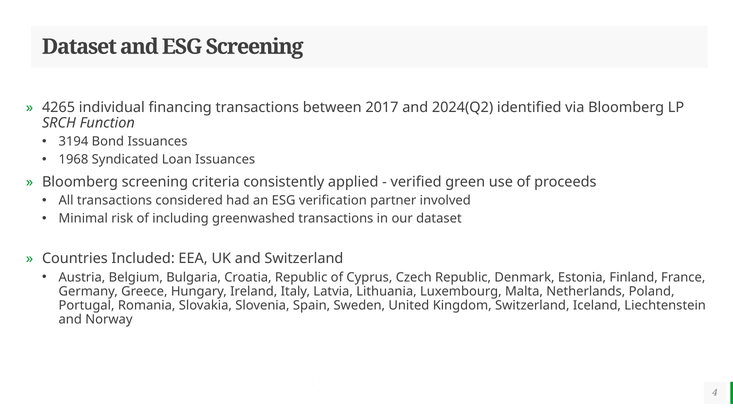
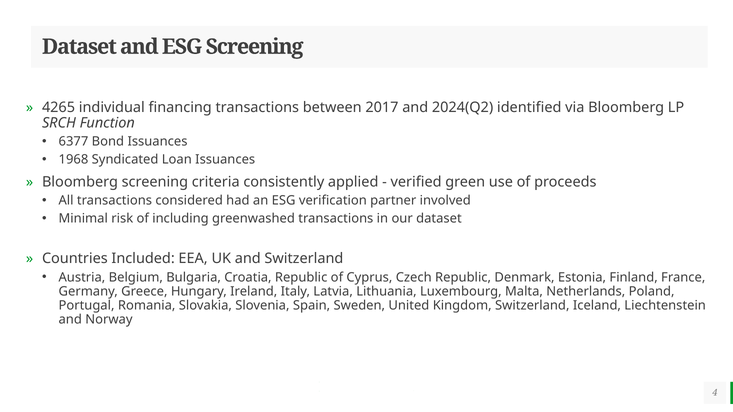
3194: 3194 -> 6377 (73, 142)
